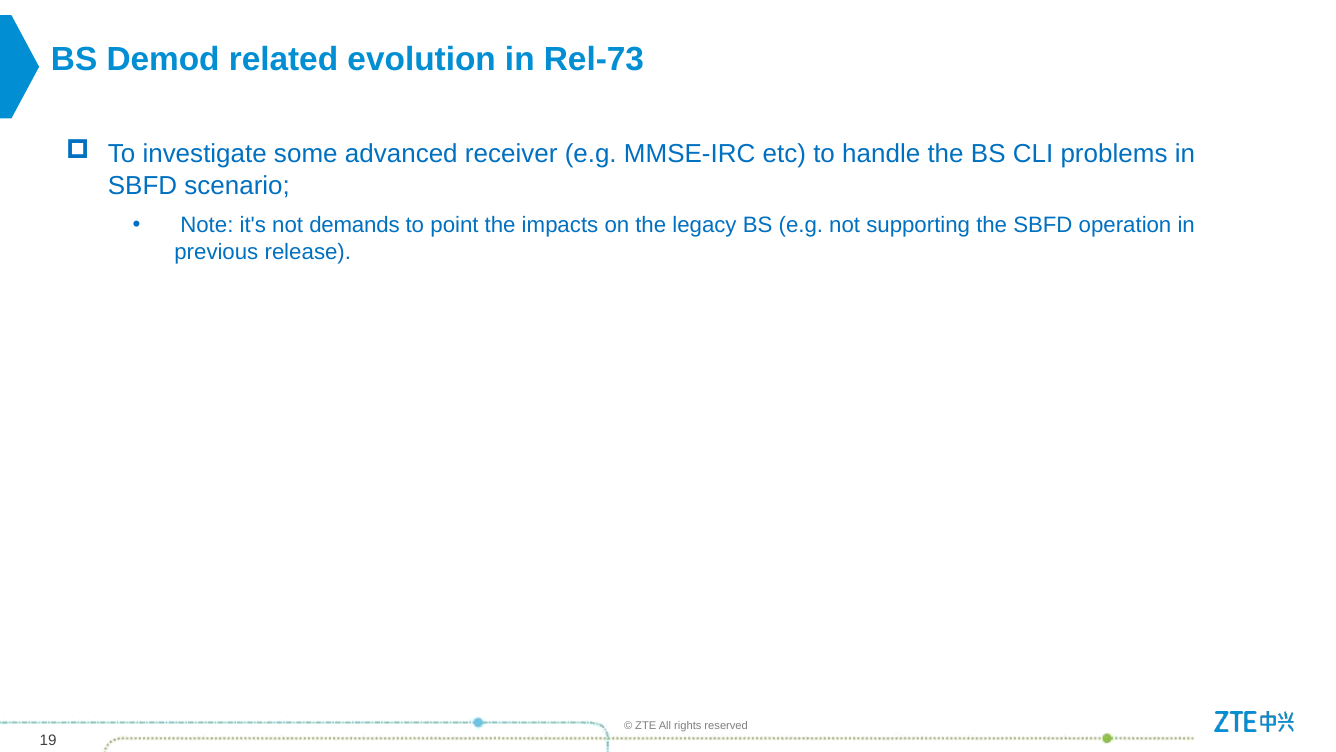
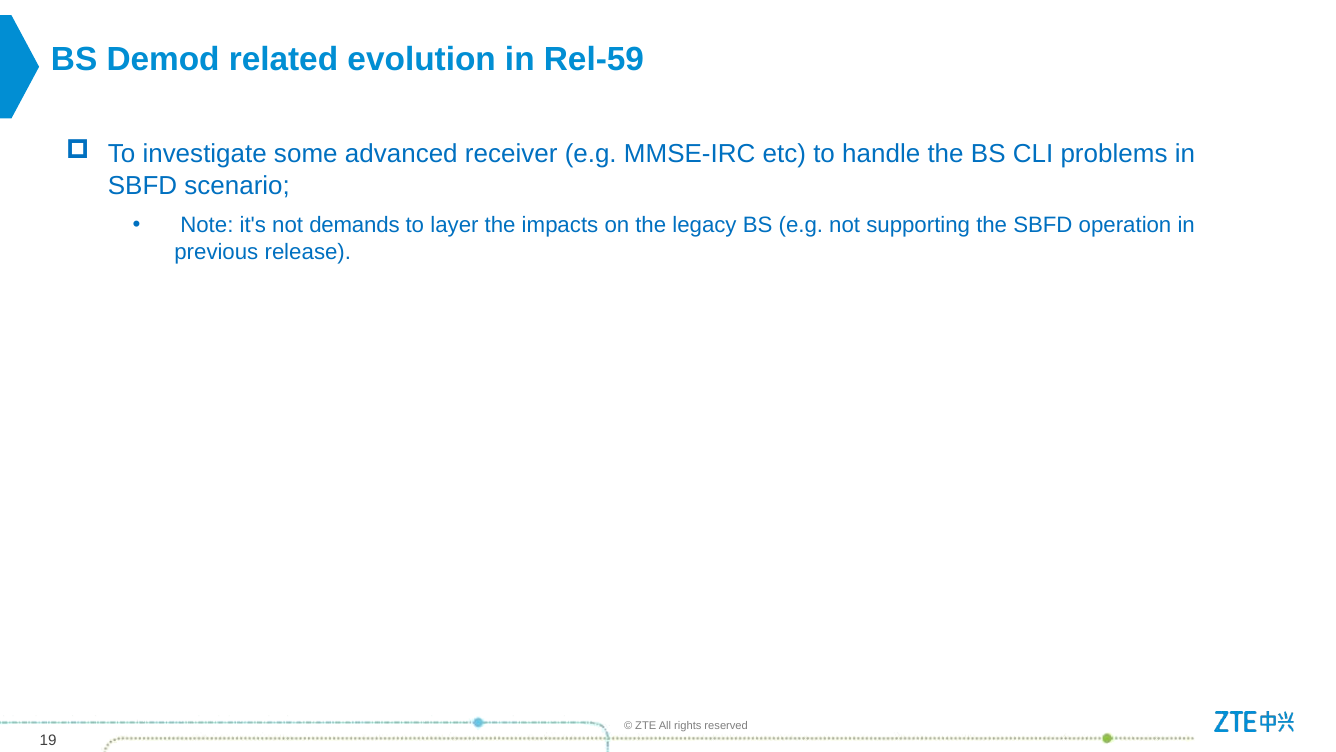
Rel-73: Rel-73 -> Rel-59 (594, 60)
point: point -> layer (454, 225)
